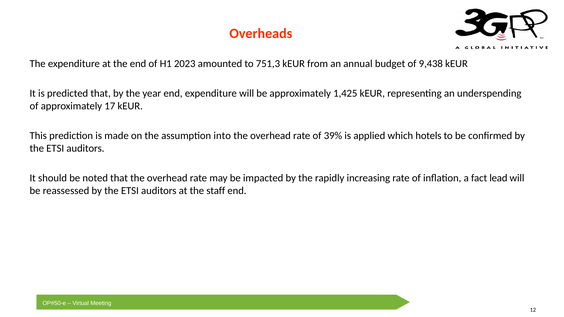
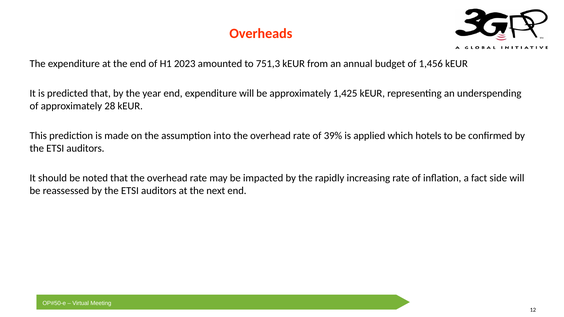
9,438: 9,438 -> 1,456 (431, 64)
17: 17 -> 28 (110, 106)
lead: lead -> side (498, 178)
staff: staff -> next (216, 191)
